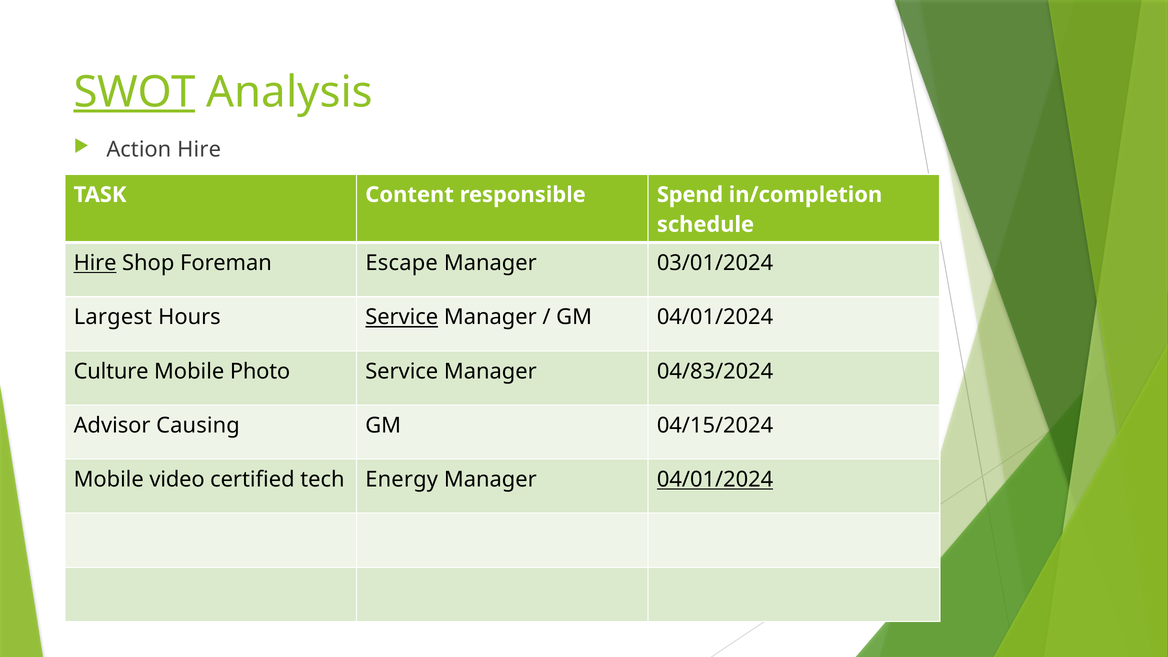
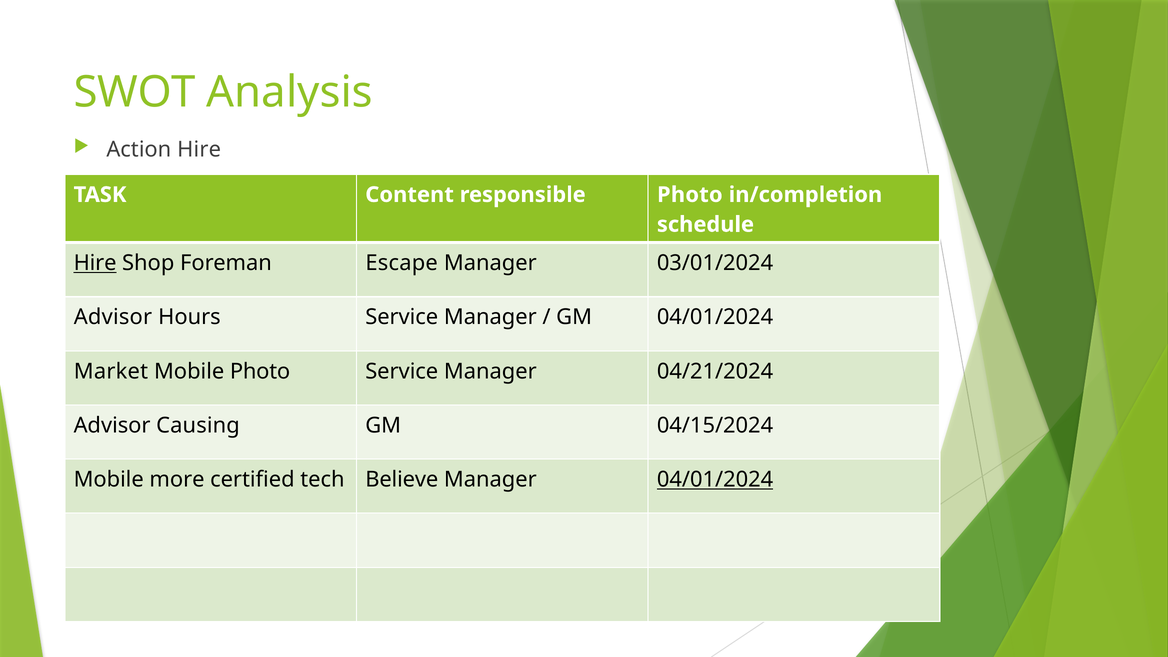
SWOT underline: present -> none (135, 92)
responsible Spend: Spend -> Photo (690, 195)
Largest: Largest -> Advisor (113, 317)
Service underline: present -> none (402, 317)
Culture: Culture -> Market (111, 371)
04/83/2024: 04/83/2024 -> 04/21/2024 (715, 371)
video: video -> more (177, 480)
Energy: Energy -> Believe (402, 480)
